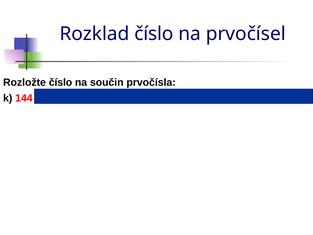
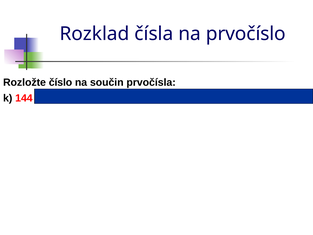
Rozklad číslo: číslo -> čísla (154, 34)
prvočísel: prvočísel -> prvočíslo (246, 34)
